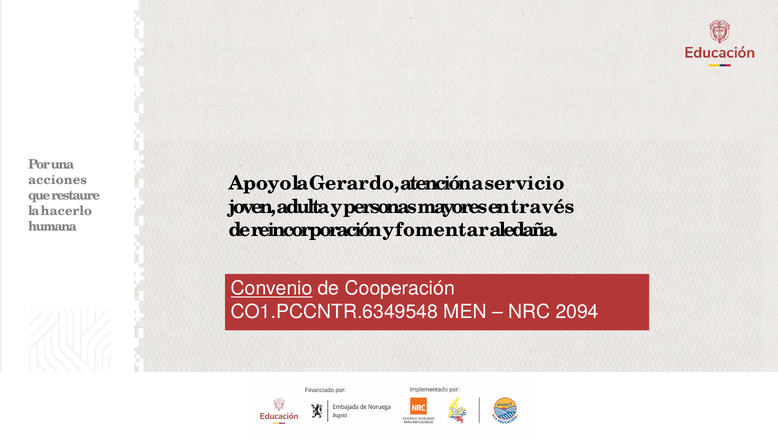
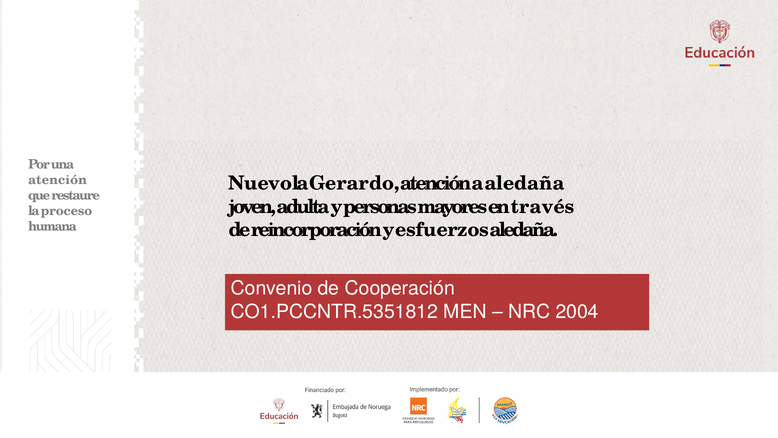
acciones: acciones -> atención (58, 180)
Apoyo: Apoyo -> Nuevo (260, 183)
a servicio: servicio -> aledaña (525, 183)
hacerlo: hacerlo -> proceso (66, 211)
fomentar: fomentar -> esfuerzos (442, 230)
Convenio underline: present -> none (272, 288)
CO1.PCCNTR.6349548: CO1.PCCNTR.6349548 -> CO1.PCCNTR.5351812 (334, 312)
2094: 2094 -> 2004 (577, 312)
